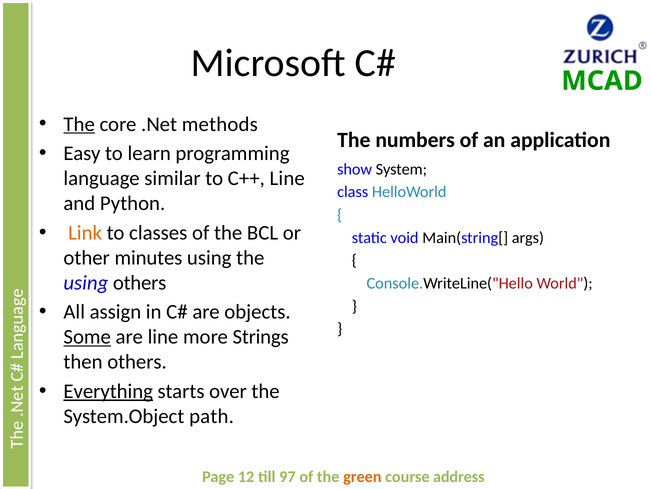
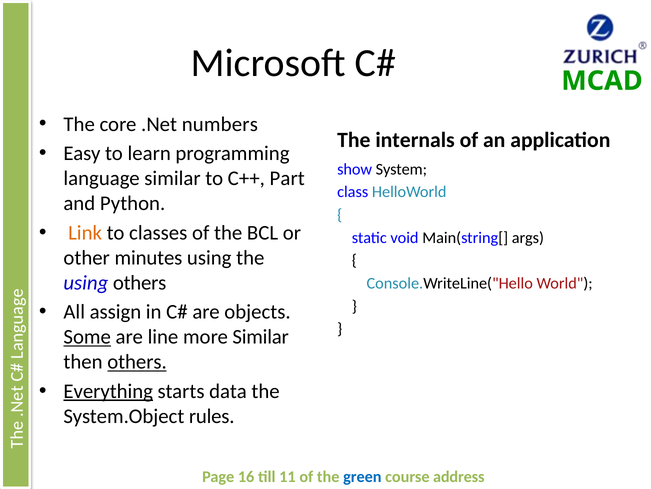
The underline: present -> none (79, 124)
methods: methods -> numbers (220, 124)
numbers: numbers -> internals (415, 140)
C++ Line: Line -> Part (287, 178)
more Strings: Strings -> Similar (261, 336)
others underline: none -> present (137, 361)
over: over -> data (228, 391)
path: path -> rules (212, 416)
12: 12 -> 16 (246, 476)
97: 97 -> 11 (287, 476)
green colour: orange -> blue (362, 476)
